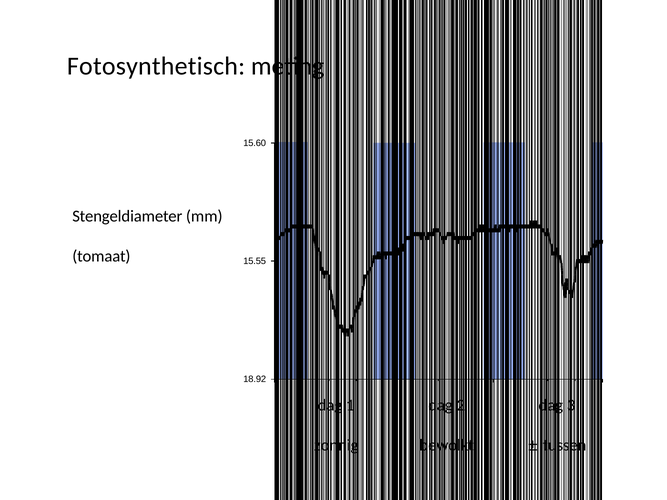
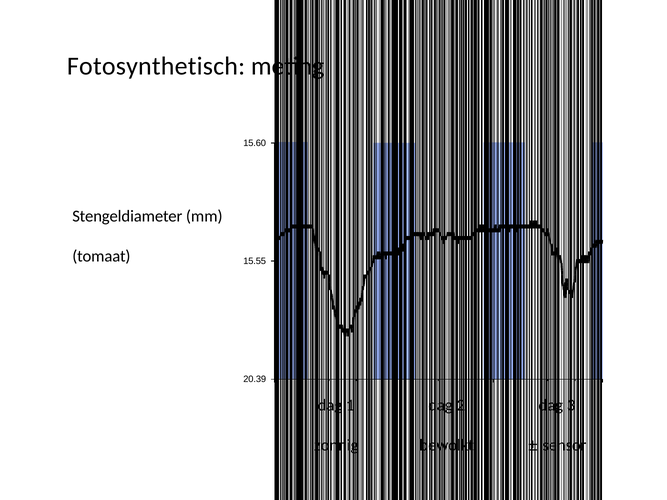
18.92: 18.92 -> 20.39 (255, 379)
tussen: tussen -> sensor (564, 446)
